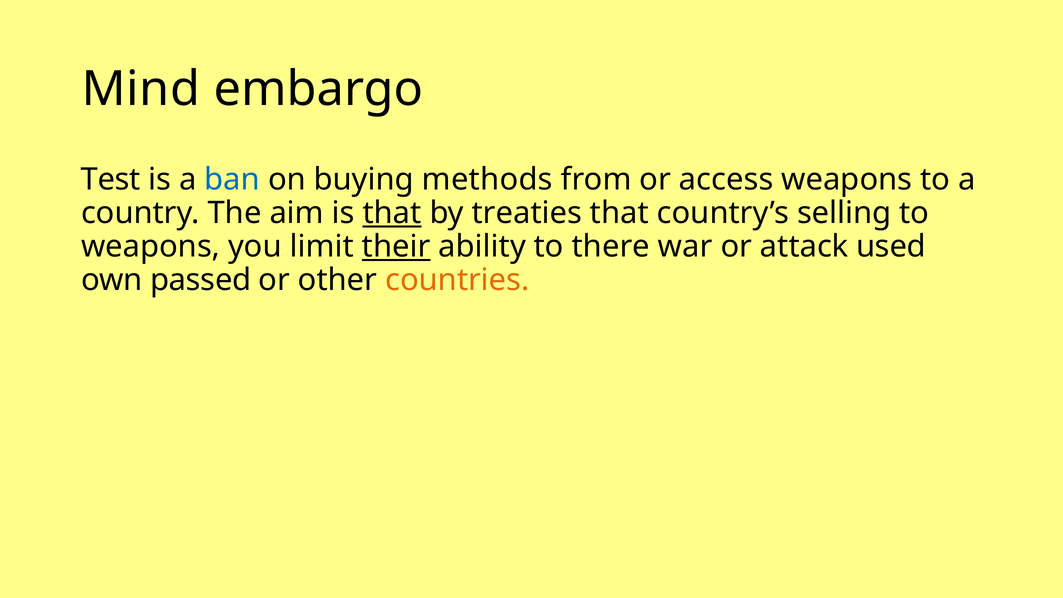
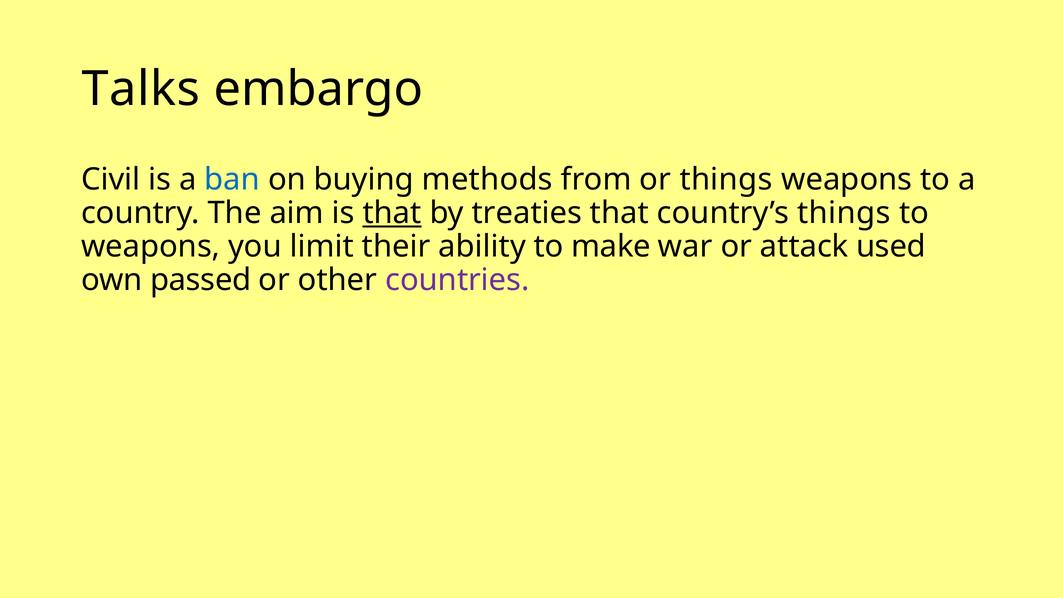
Mind: Mind -> Talks (141, 89)
Test: Test -> Civil (111, 180)
or access: access -> things (726, 180)
country’s selling: selling -> things (844, 213)
their underline: present -> none (396, 247)
there: there -> make (611, 247)
countries colour: orange -> purple (457, 280)
